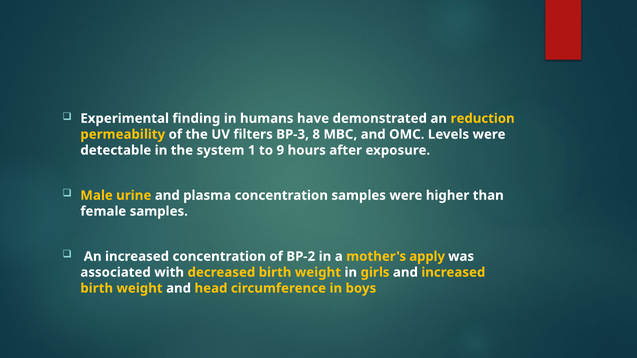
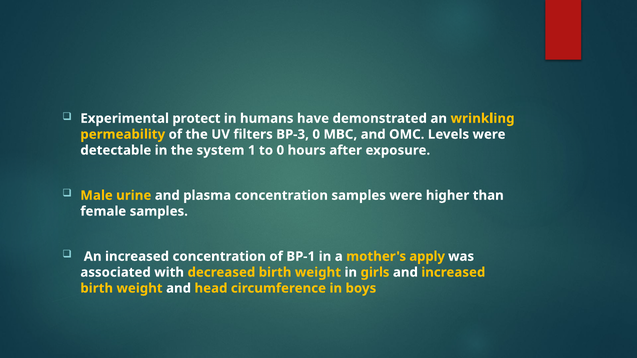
finding: finding -> protect (196, 119)
reduction: reduction -> wrinkling (483, 119)
BP-3 8: 8 -> 0 (316, 134)
to 9: 9 -> 0 (280, 150)
BP-2: BP-2 -> BP-1 (301, 257)
